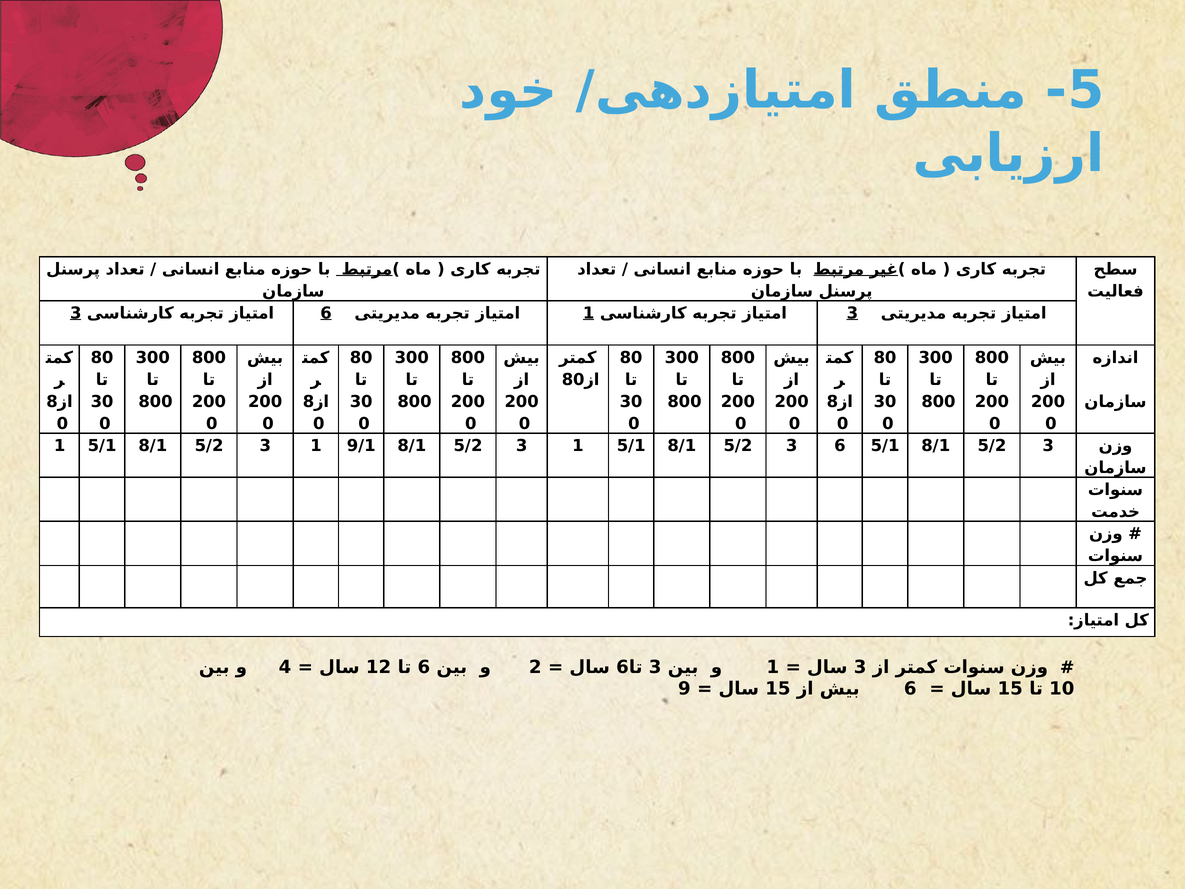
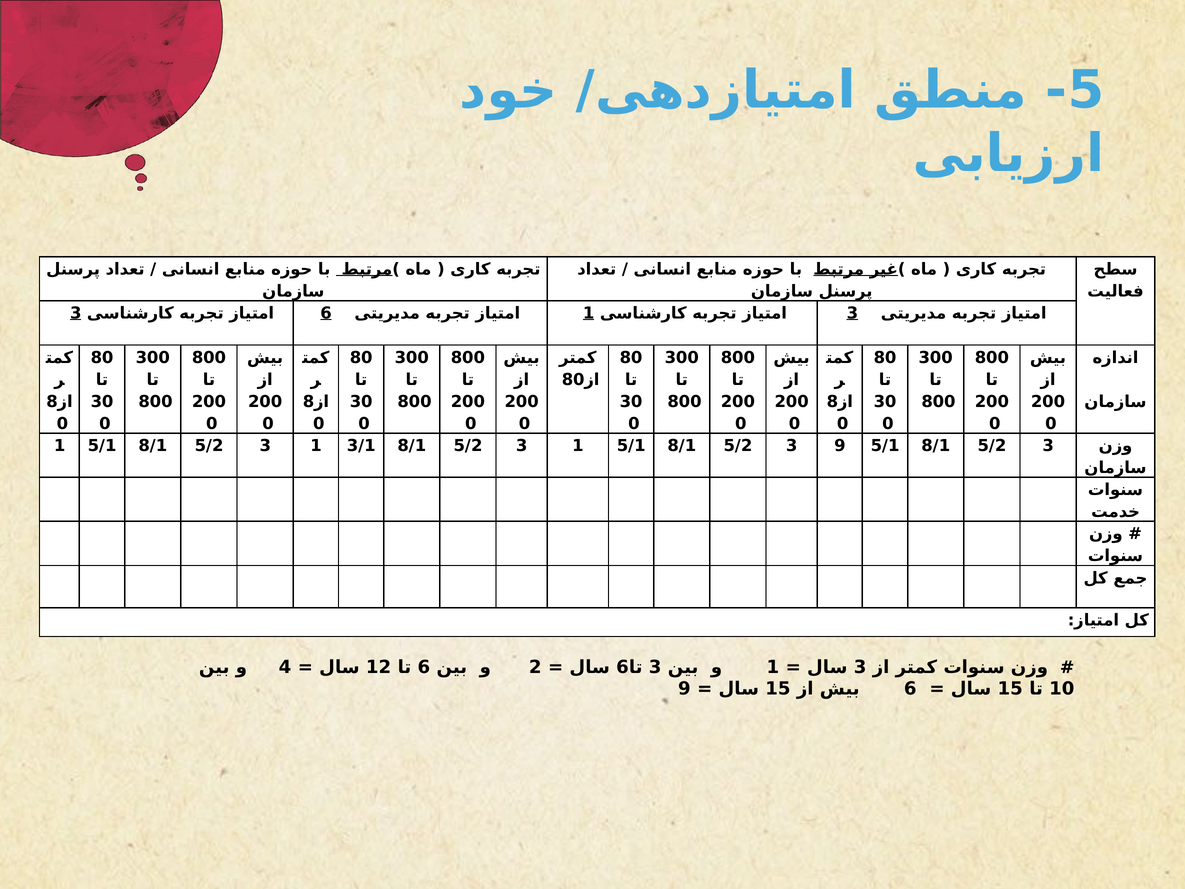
9/1: 9/1 -> 3/1 (361, 446)
3 6: 6 -> 9 (840, 446)
